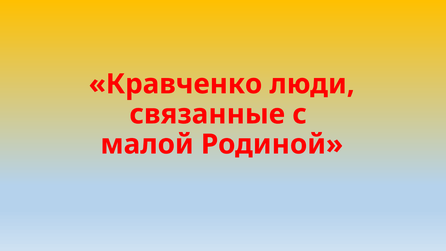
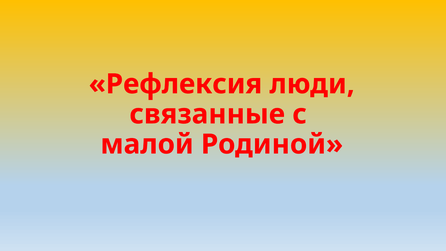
Кравченко: Кравченко -> Рефлексия (176, 84)
